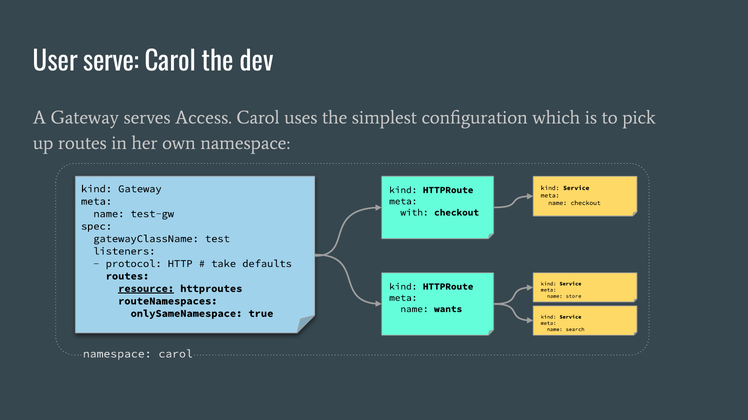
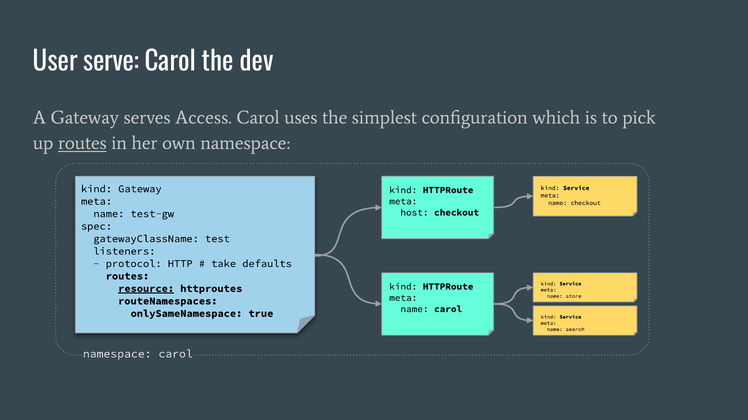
routes underline: none -> present (82, 144)
with: with -> host (414, 213)
name wants: wants -> carol (448, 310)
